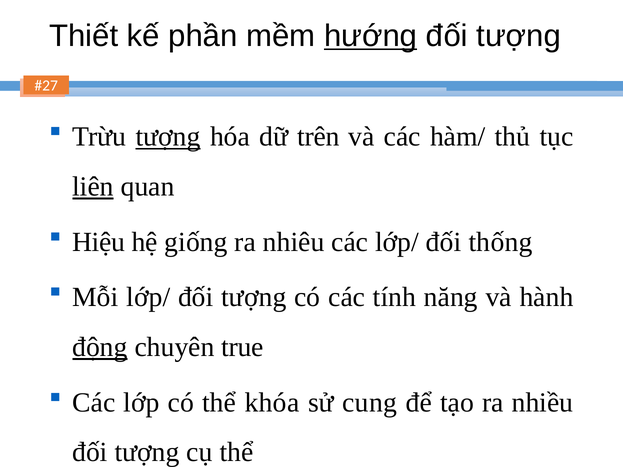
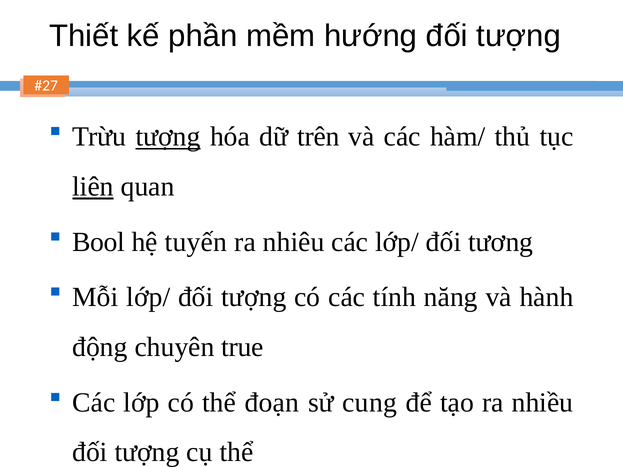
hướng underline: present -> none (371, 36)
Hiệu: Hiệu -> Bool (99, 242)
giống: giống -> tuyến (196, 242)
thống: thống -> tương (501, 242)
động underline: present -> none (100, 347)
khóa: khóa -> đoạn (272, 403)
